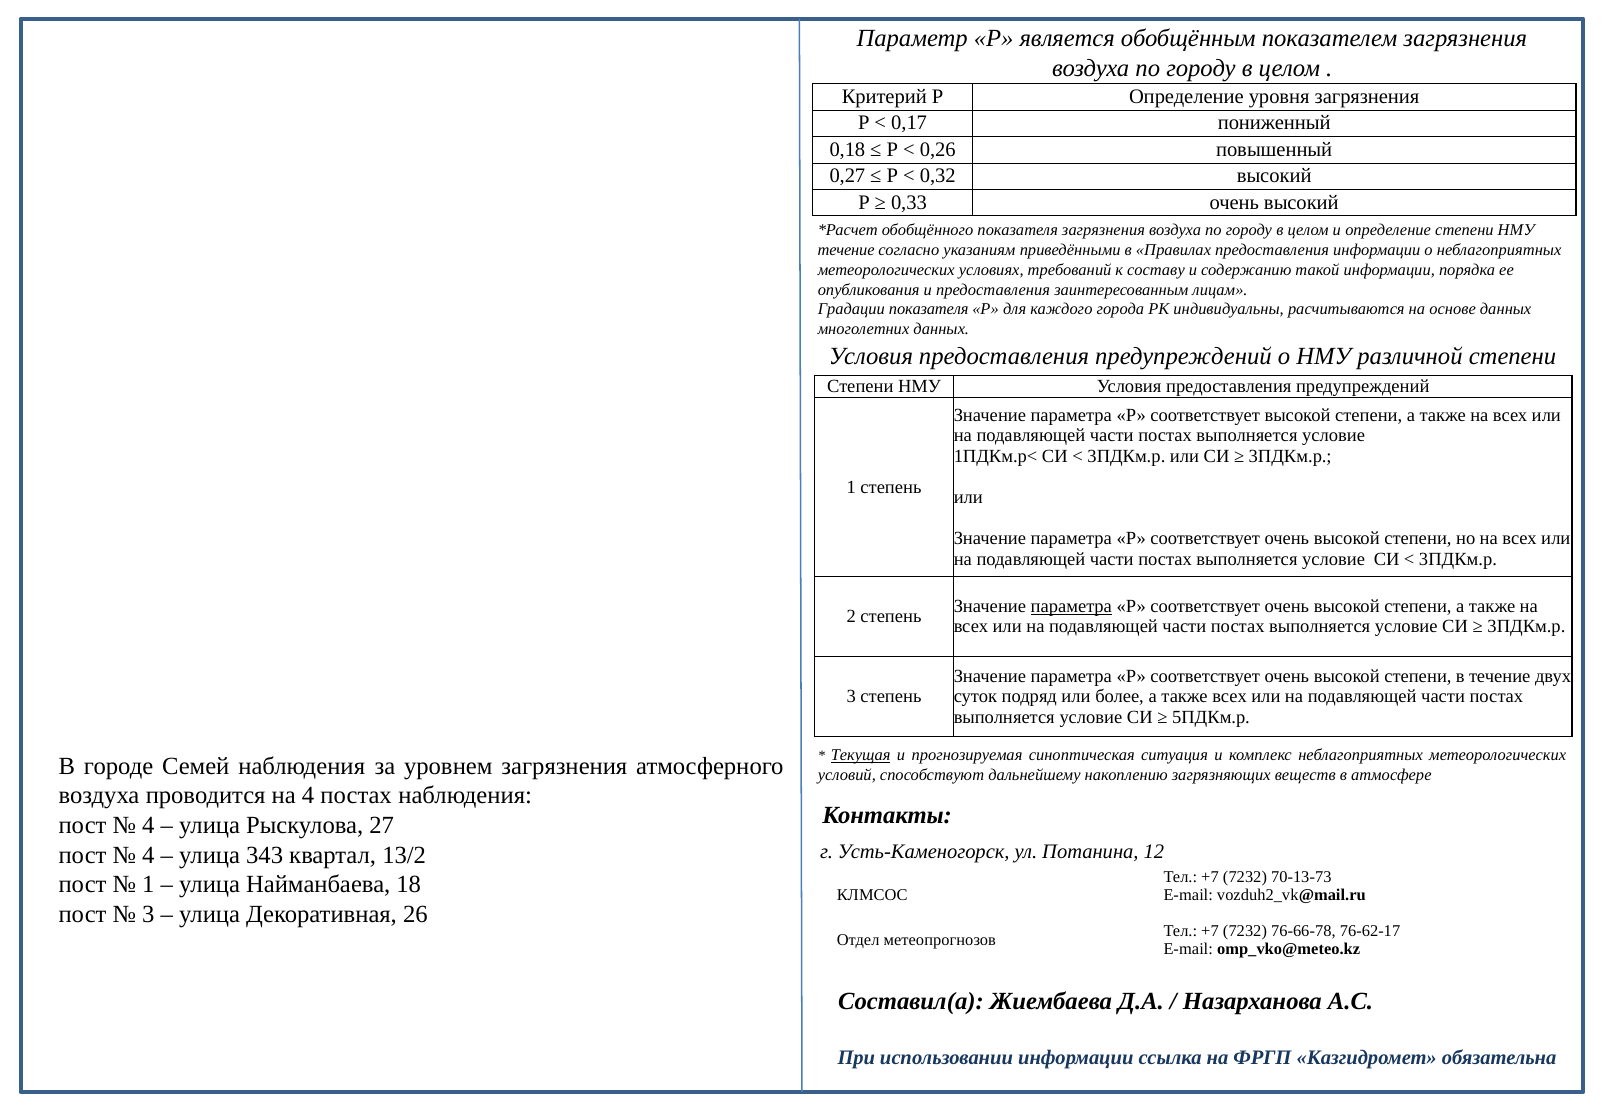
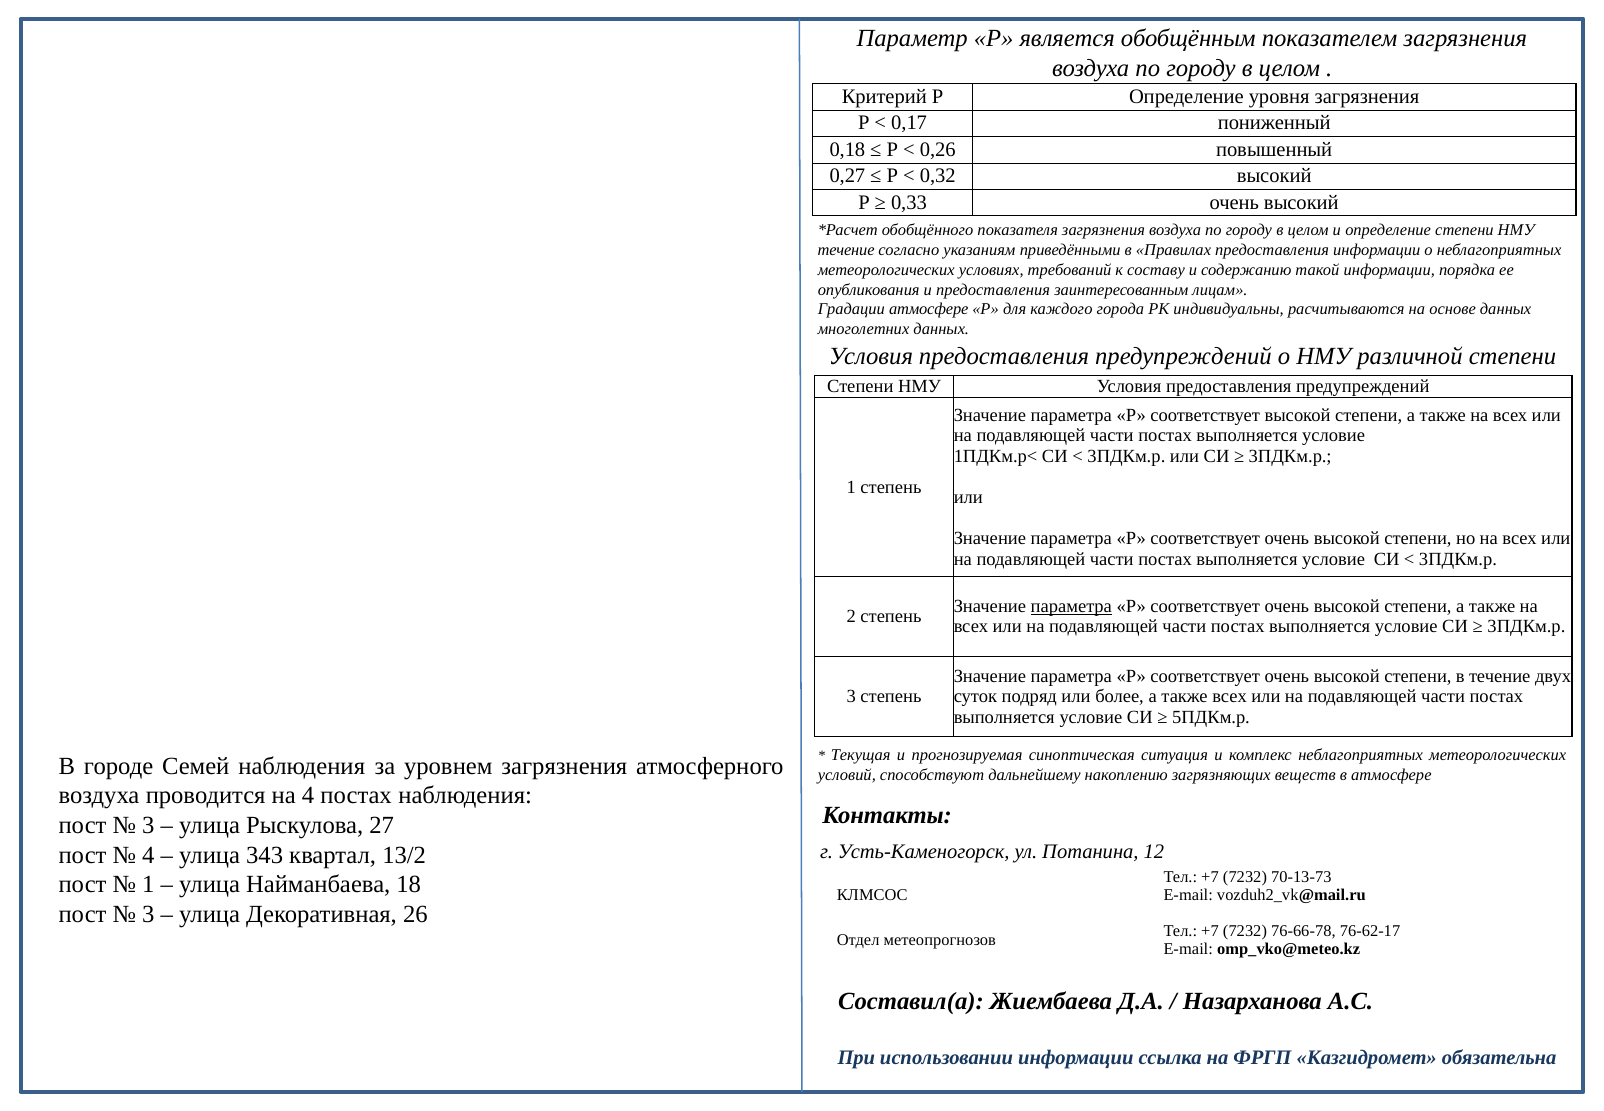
Градации показателя: показателя -> атмосфере (929, 309)
Текущая underline: present -> none (861, 755)
4: 4 -> 3 (148, 825)
